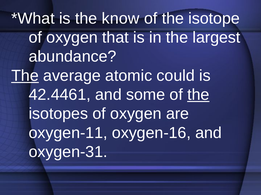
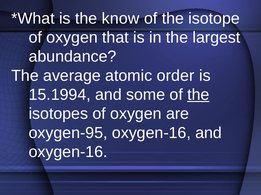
The underline: present -> none (25, 76)
could: could -> order (176, 76)
42.4461: 42.4461 -> 15.1994 (60, 95)
oxygen-11: oxygen-11 -> oxygen-95 (68, 133)
oxygen-31: oxygen-31 -> oxygen-16 (68, 152)
